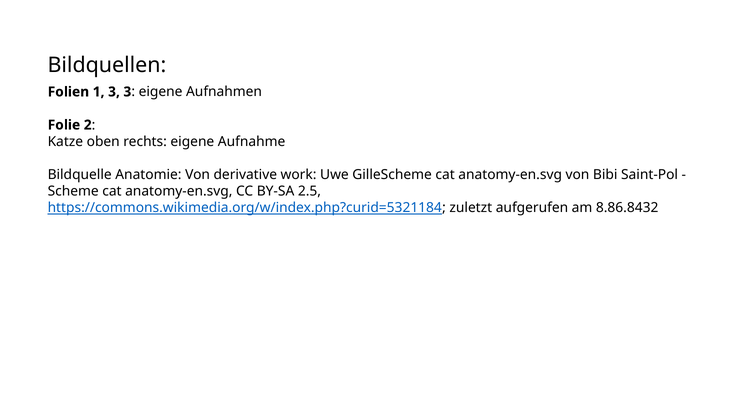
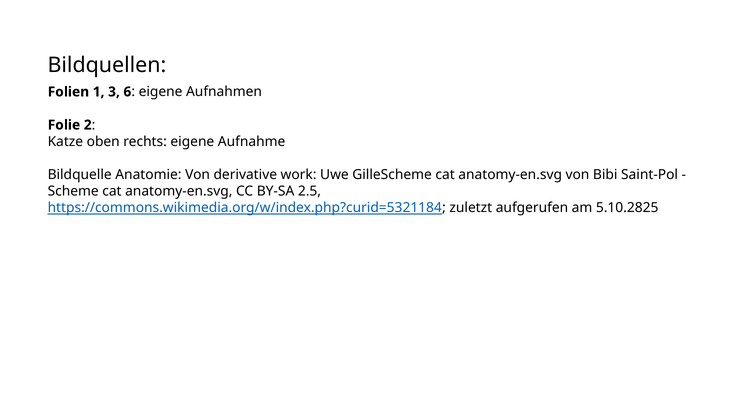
3 3: 3 -> 6 (127, 92)
8.86.8432: 8.86.8432 -> 5.10.2825 (627, 207)
